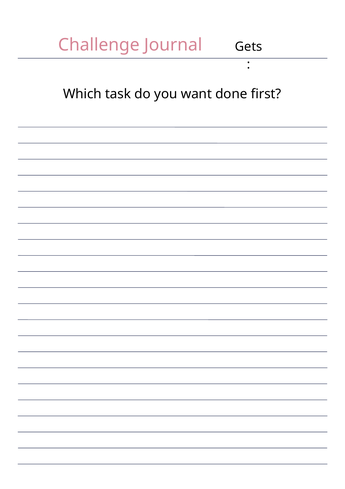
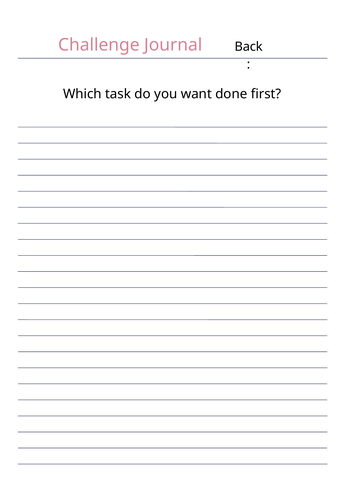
Gets: Gets -> Back (249, 47)
